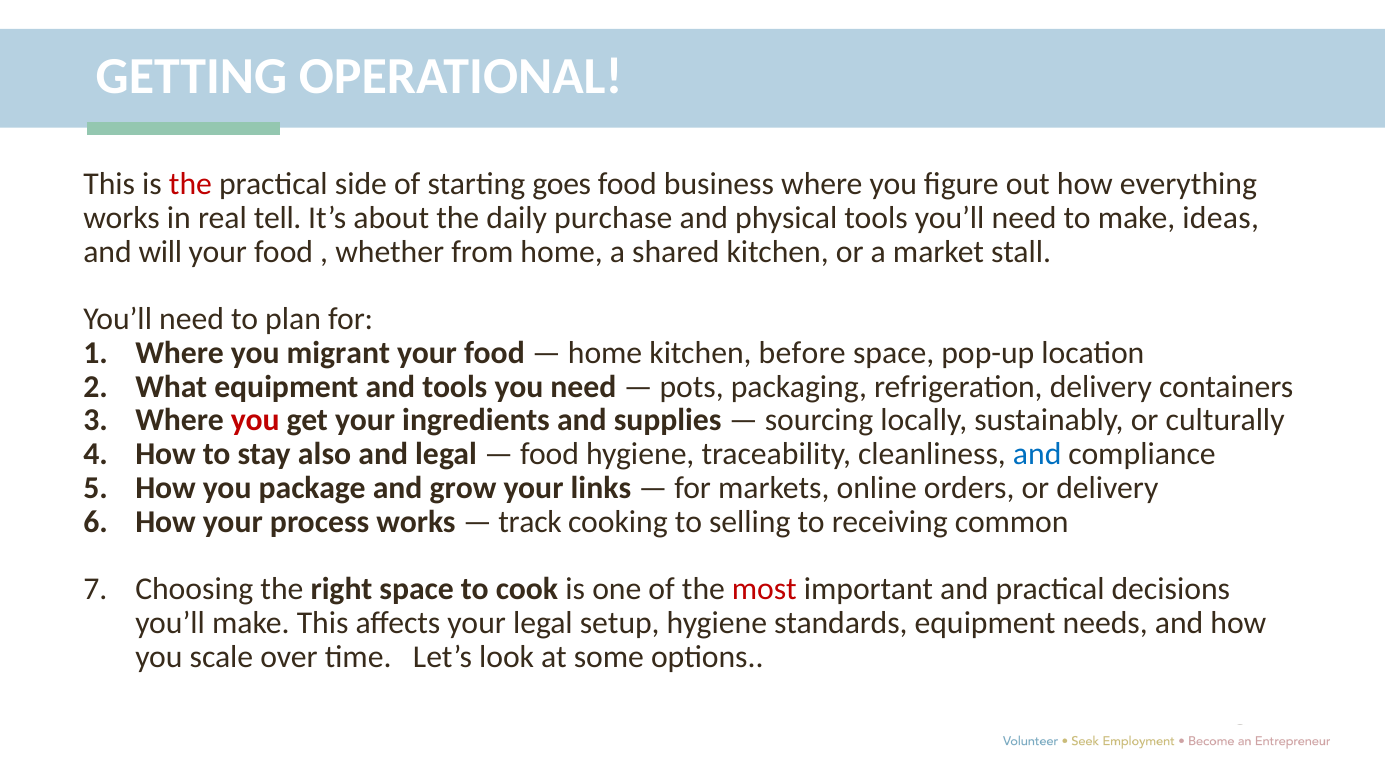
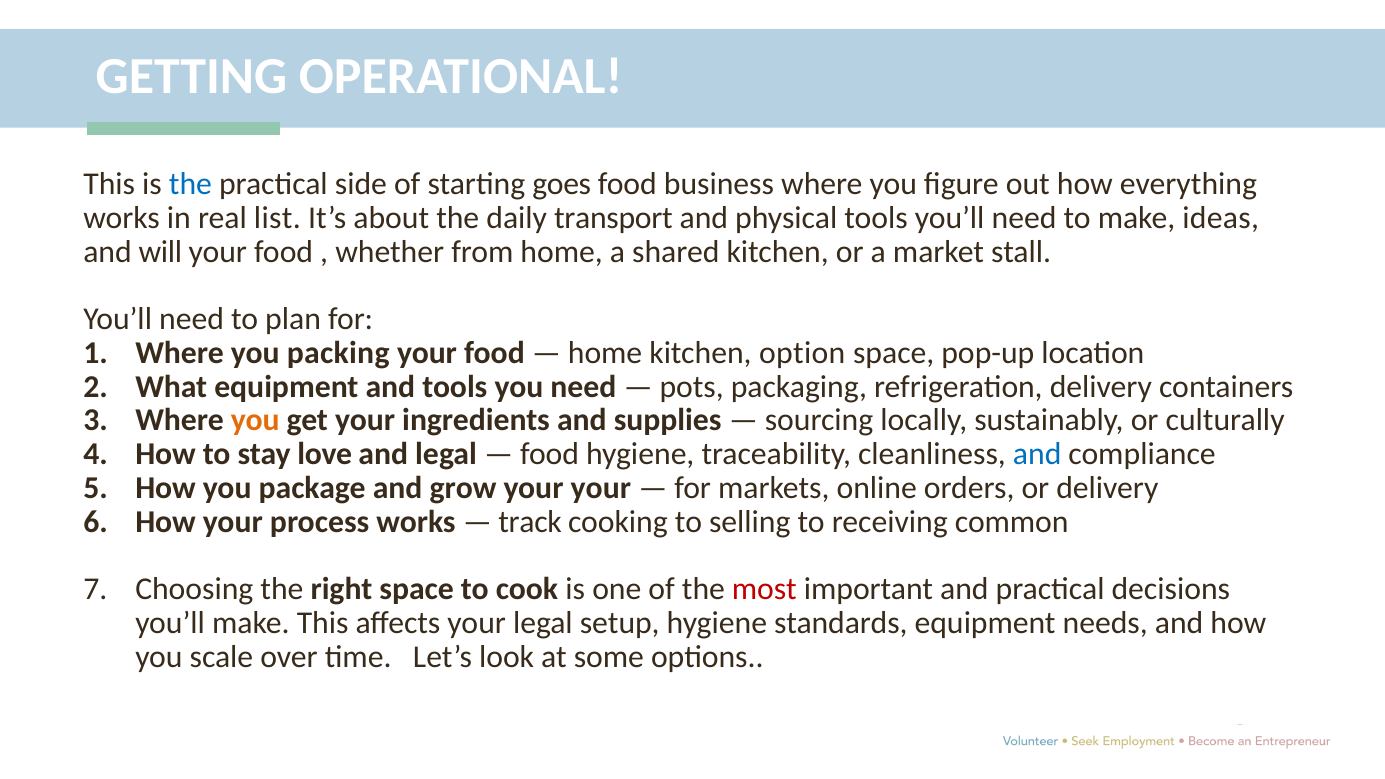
the colour: red -> blue (190, 184)
tell: tell -> list (277, 218)
purchase: purchase -> transport (613, 218)
migrant: migrant -> packing (338, 353)
before: before -> option (802, 353)
you colour: red -> orange (255, 420)
also: also -> love (325, 454)
your links: links -> your (601, 488)
